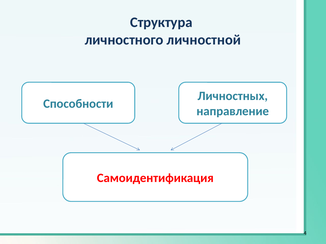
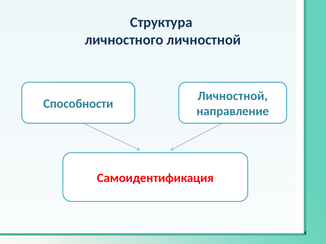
Личностных: Личностных -> Личностной (233, 96)
